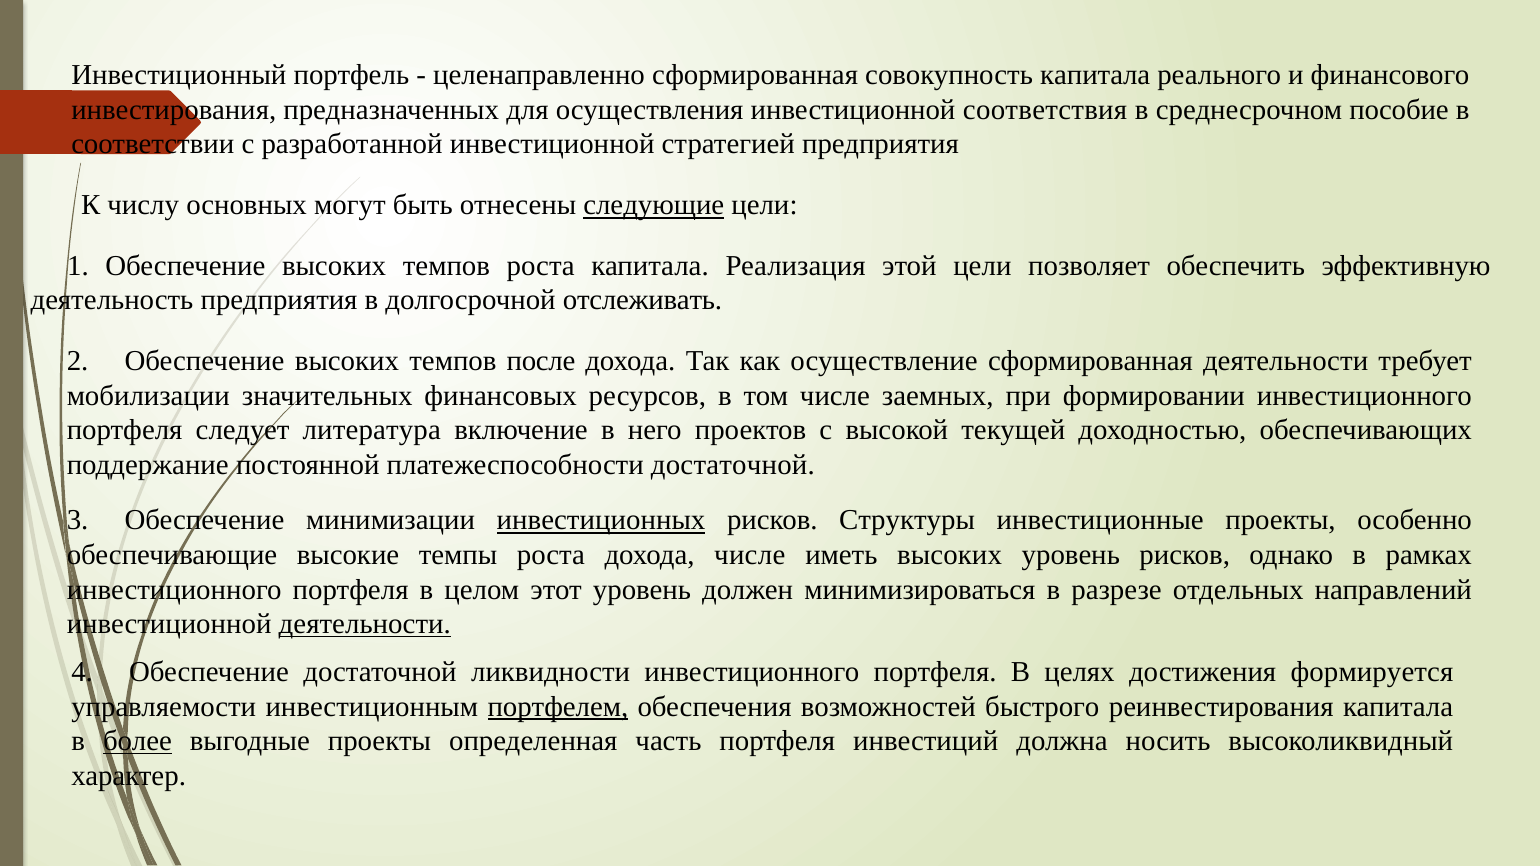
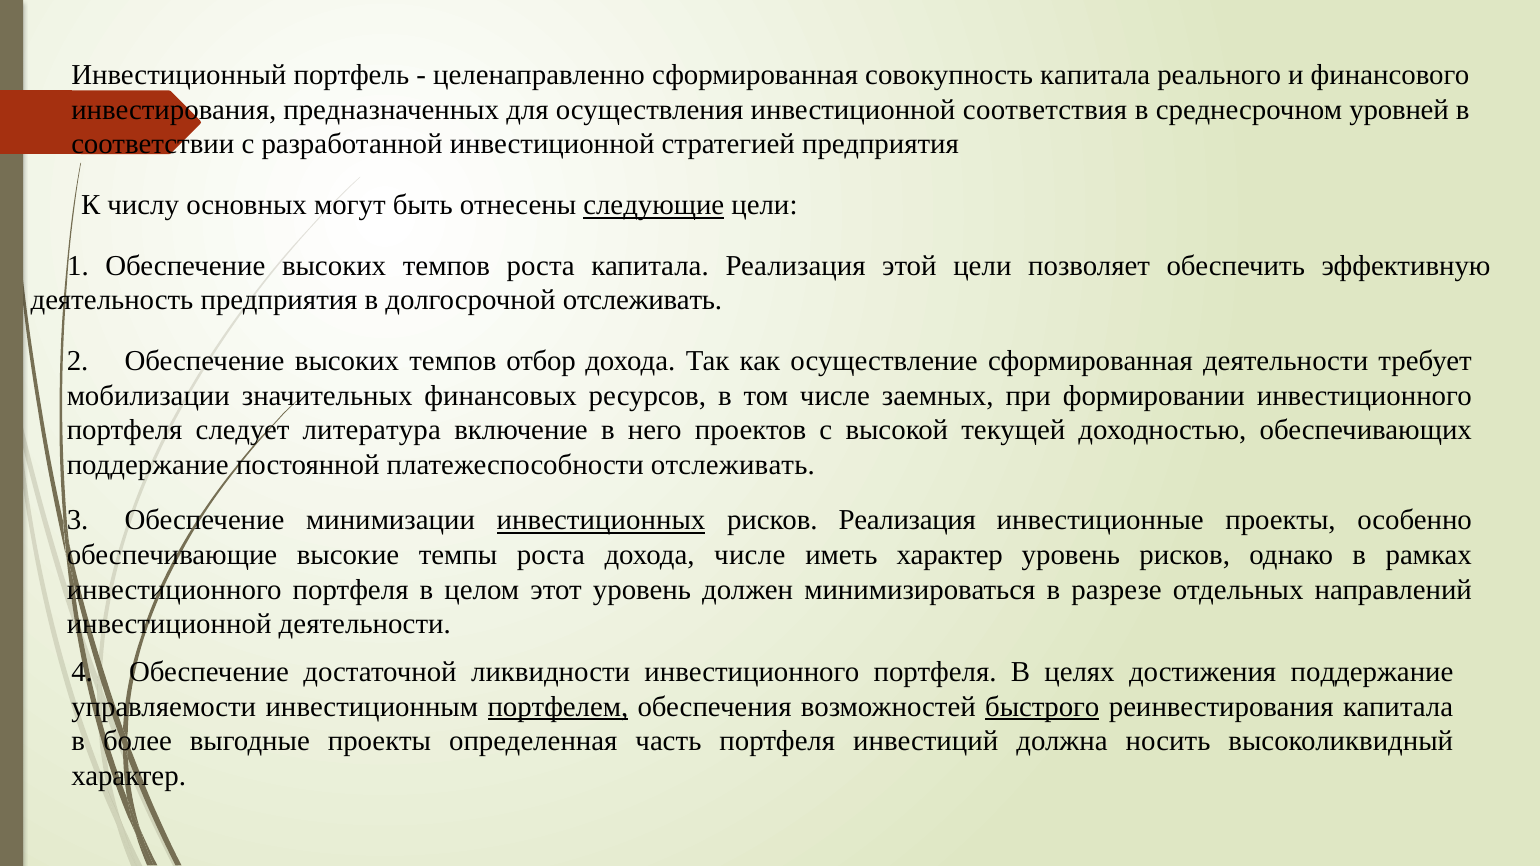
пособие: пособие -> уровней (1399, 110)
после: после -> отбор (541, 361)
платежеспособности достаточной: достаточной -> отслеживать (733, 465)
рисков Структуры: Структуры -> Реализация (907, 520)
иметь высоких: высоких -> характер (950, 555)
деятельности underline: present -> none (365, 624)
достижения формируется: формируется -> поддержание (1372, 672)
быстрого underline: none -> present (1042, 707)
более underline: present -> none (137, 741)
